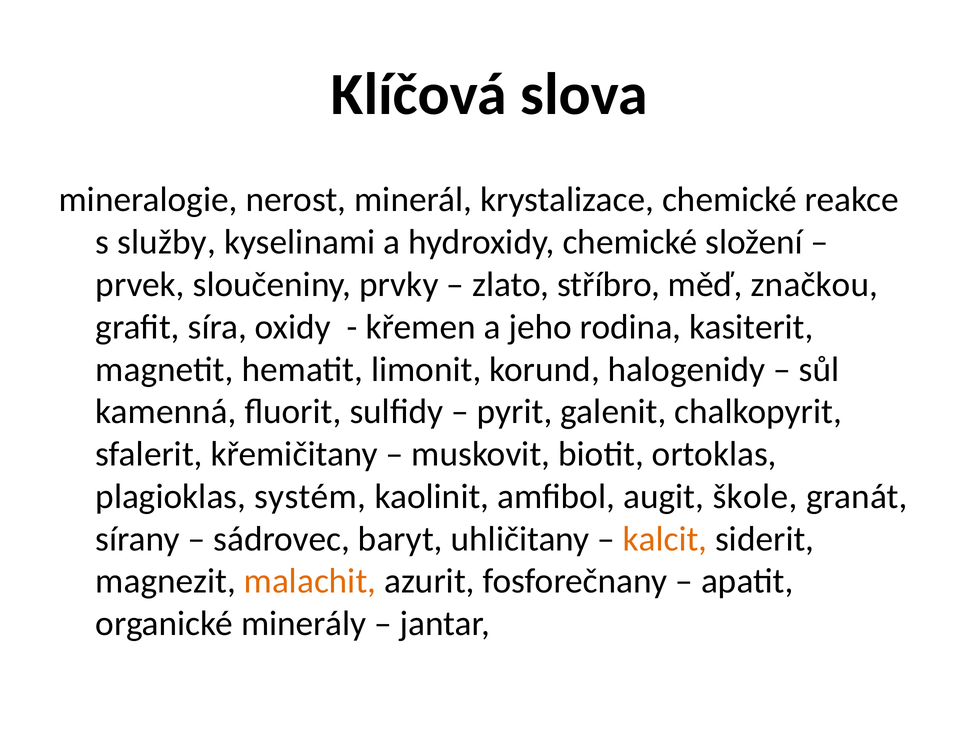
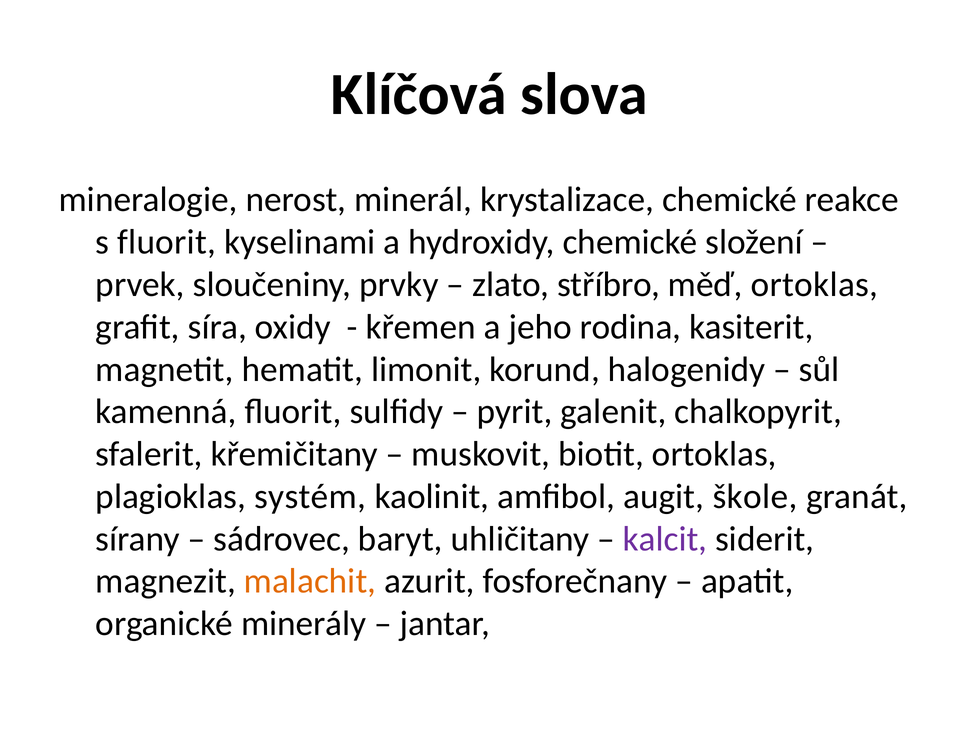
s služby: služby -> fluorit (167, 242)
měď značkou: značkou -> ortoklas (814, 285)
kalcit colour: orange -> purple (665, 539)
